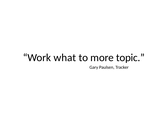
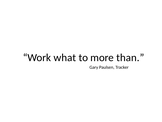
topic: topic -> than (130, 57)
